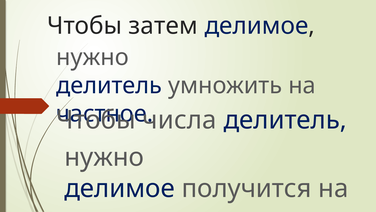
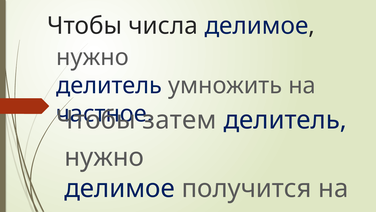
затем: затем -> числа (163, 26)
числа: числа -> затем (179, 120)
